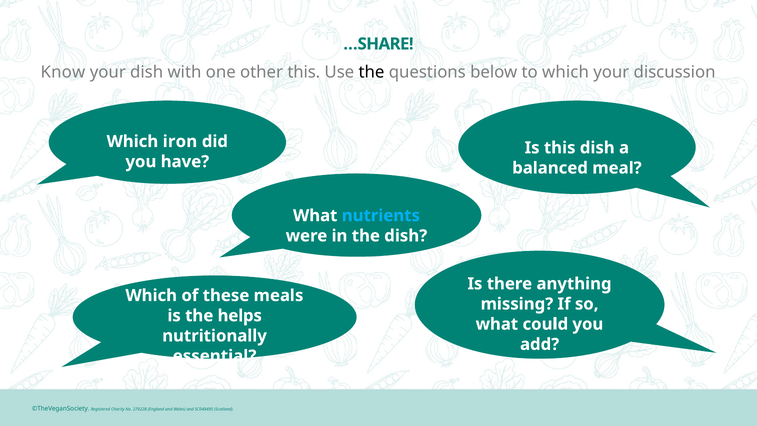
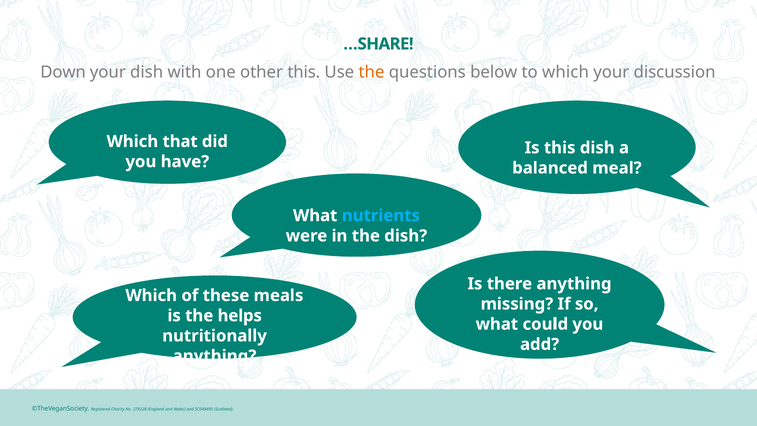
Know: Know -> Down (63, 72)
the colour: black -> orange (371, 72)
iron: iron -> that (180, 141)
essential: essential -> anything (215, 356)
